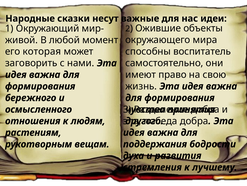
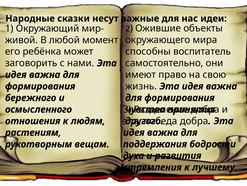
которая: которая -> ребёнка (42, 51)
